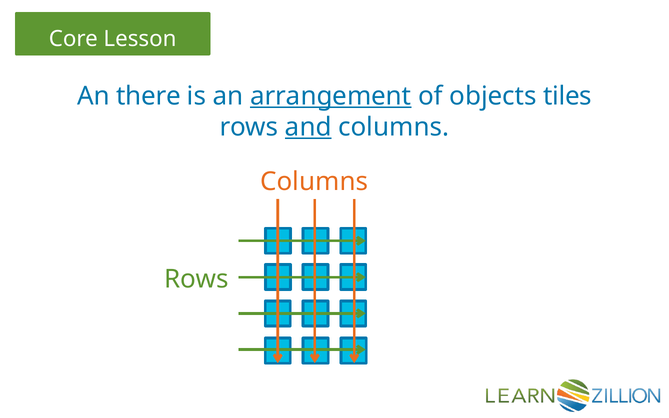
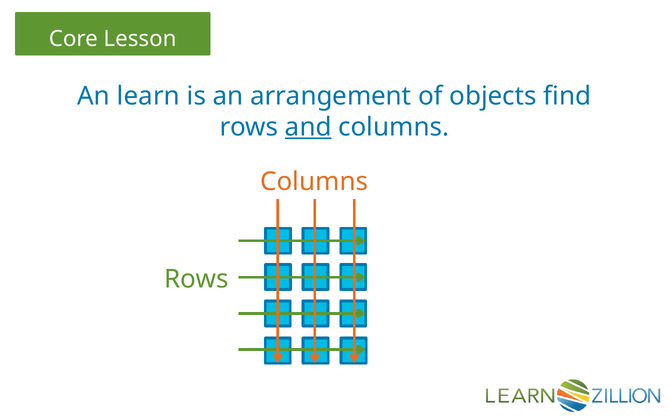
there: there -> learn (148, 96)
arrangement underline: present -> none (331, 96)
tiles: tiles -> find (567, 96)
